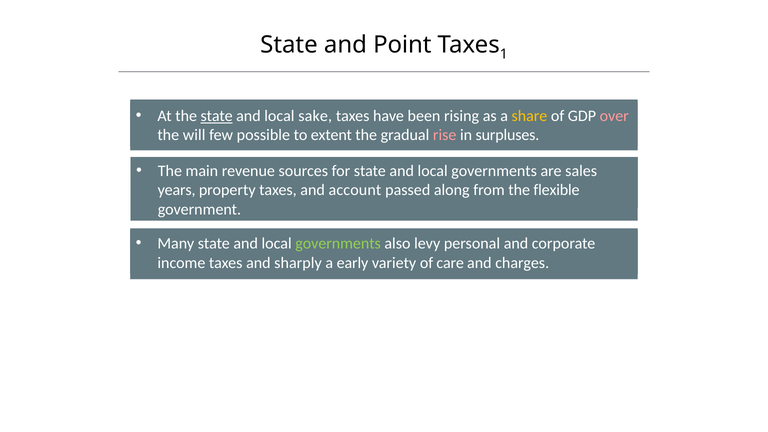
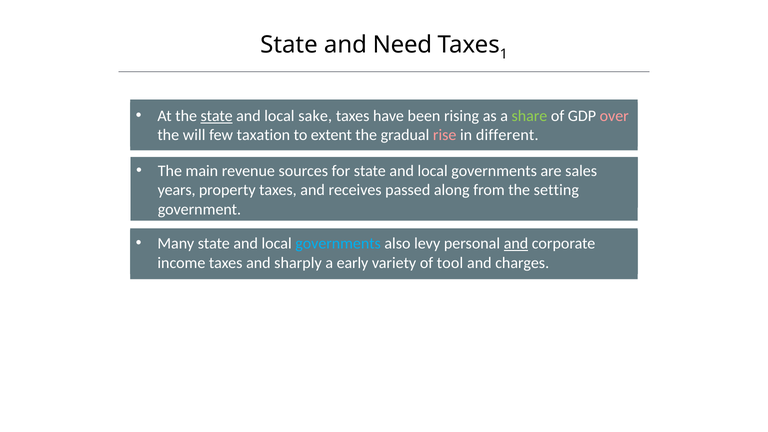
Point: Point -> Need (402, 45)
share colour: yellow -> light green (529, 116)
possible: possible -> taxation (263, 135)
surpluses: surpluses -> different (507, 135)
account: account -> receives (355, 190)
flexible: flexible -> setting (556, 190)
governments colour: light green -> light blue (338, 244)
and underline: none -> present (516, 244)
care: care -> tool (450, 263)
